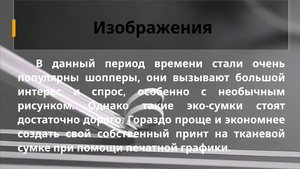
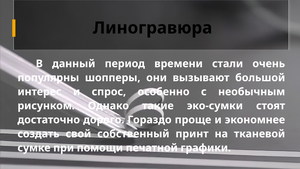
Изображения: Изображения -> Линогравюра (153, 28)
